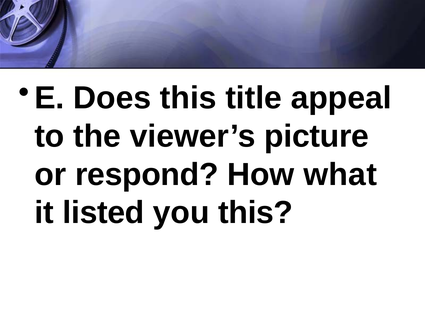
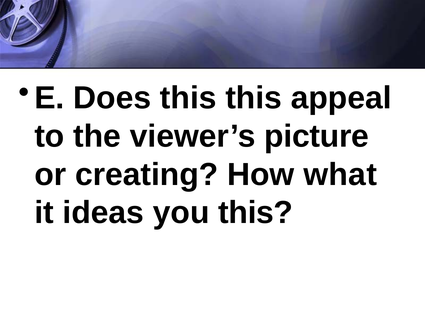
this title: title -> this (254, 98)
respond: respond -> creating (147, 174)
listed: listed -> ideas (103, 213)
